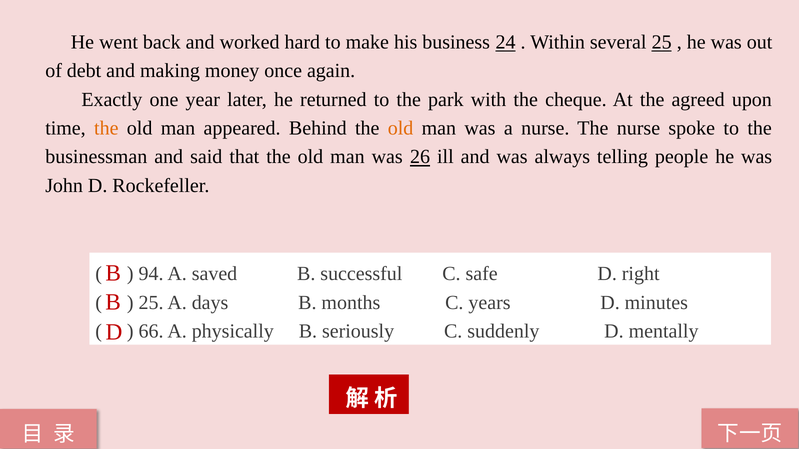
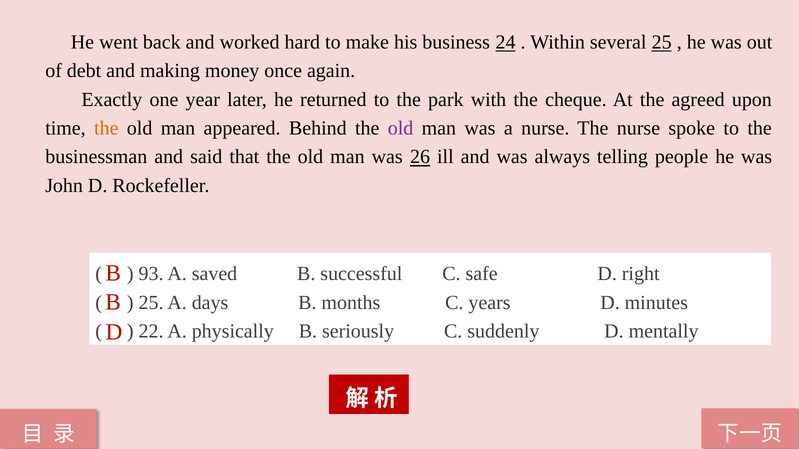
old colour: orange -> purple (401, 128)
94: 94 -> 93 (151, 274)
66: 66 -> 22 (151, 332)
